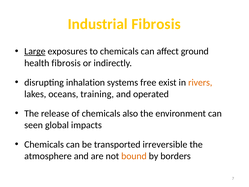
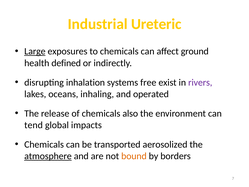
Industrial Fibrosis: Fibrosis -> Ureteric (156, 24)
health fibrosis: fibrosis -> defined (66, 63)
rivers colour: orange -> purple (200, 82)
training: training -> inhaling (97, 94)
seen: seen -> tend (34, 125)
irreversible: irreversible -> aerosolized (165, 144)
atmosphere underline: none -> present (48, 156)
